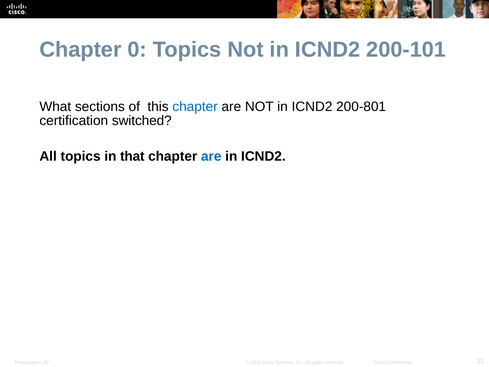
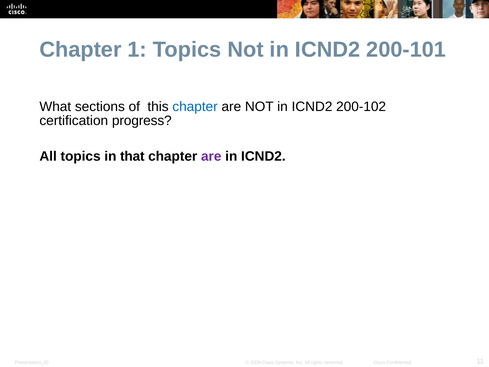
0: 0 -> 1 (137, 50)
200-801: 200-801 -> 200-102 (361, 107)
switched: switched -> progress (142, 120)
are colour: blue -> purple (211, 156)
